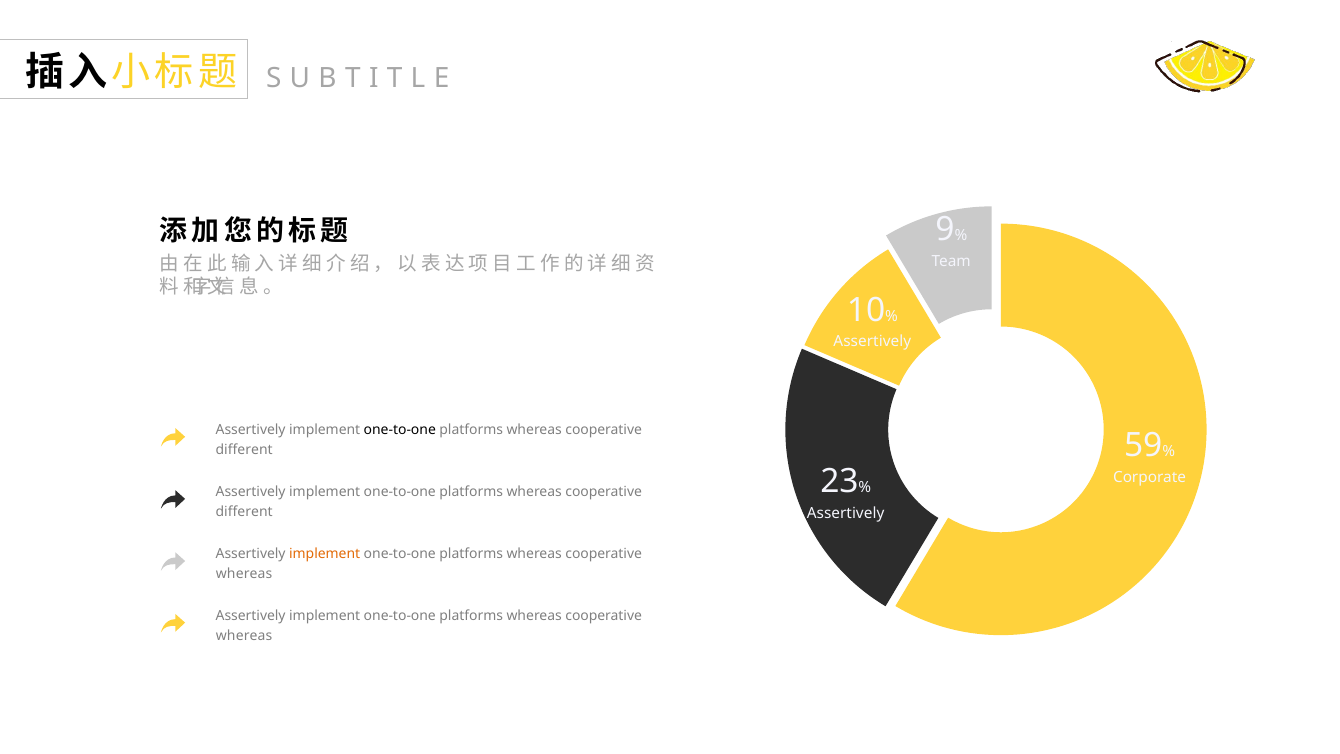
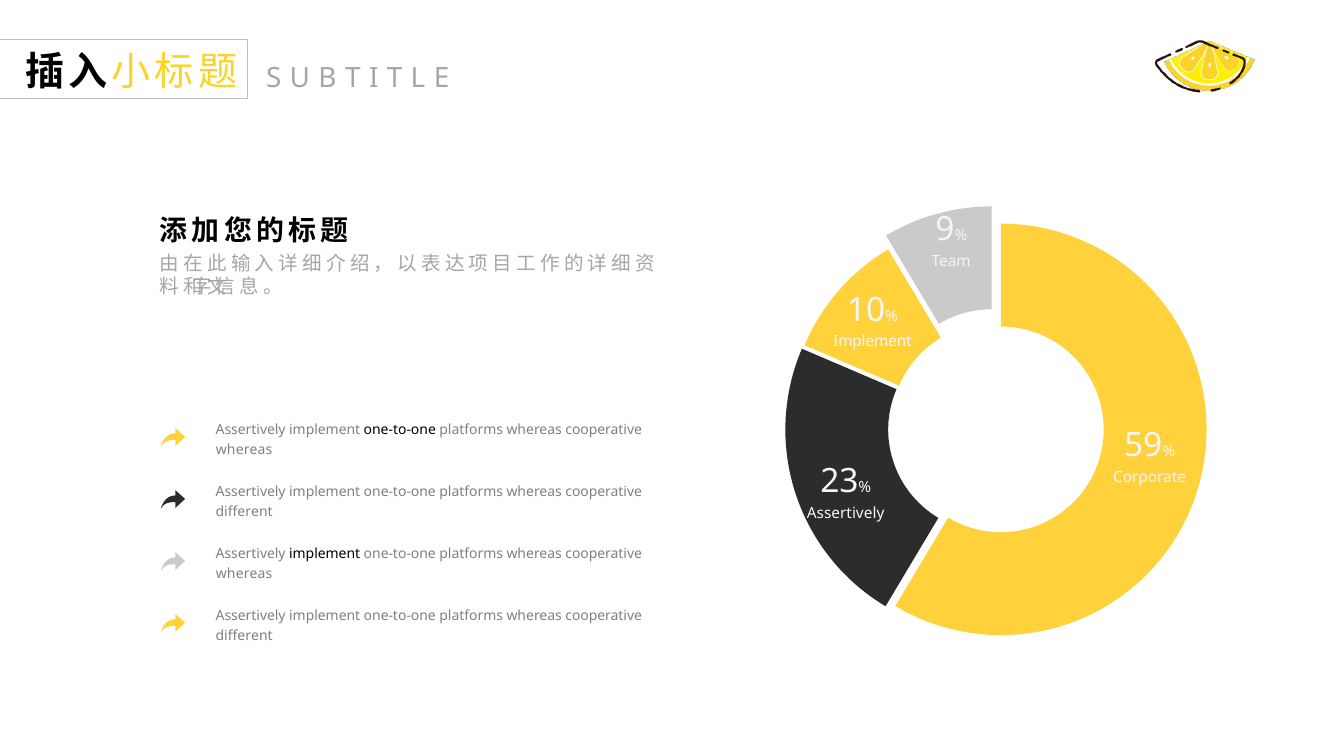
Assertively: Assertively -> Implement (872, 342)
different: different -> whereas (244, 449)
implement colour: orange -> black (325, 554)
whereas: whereas -> different (244, 635)
